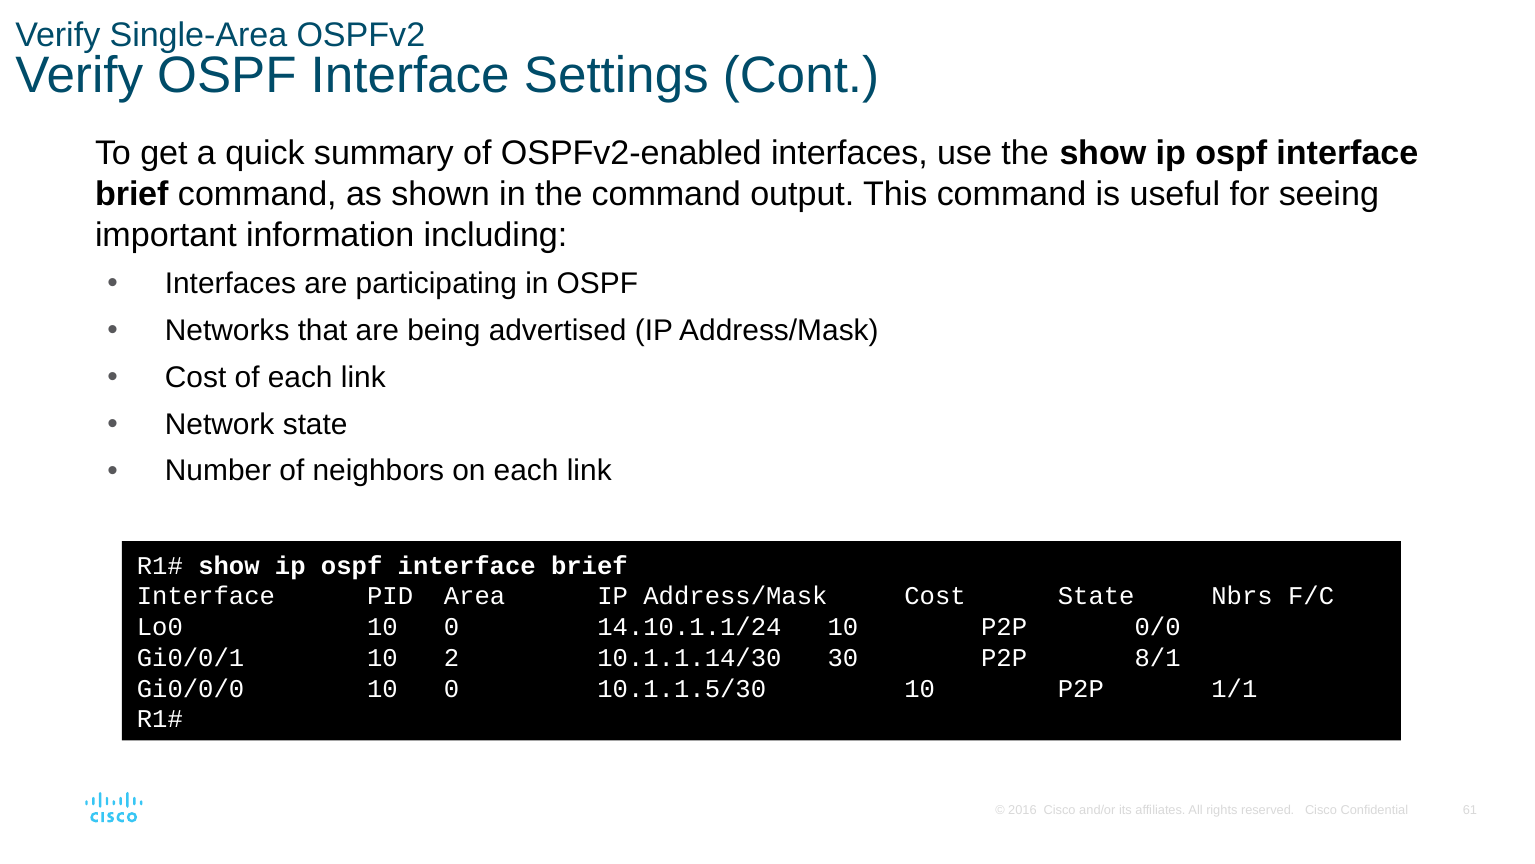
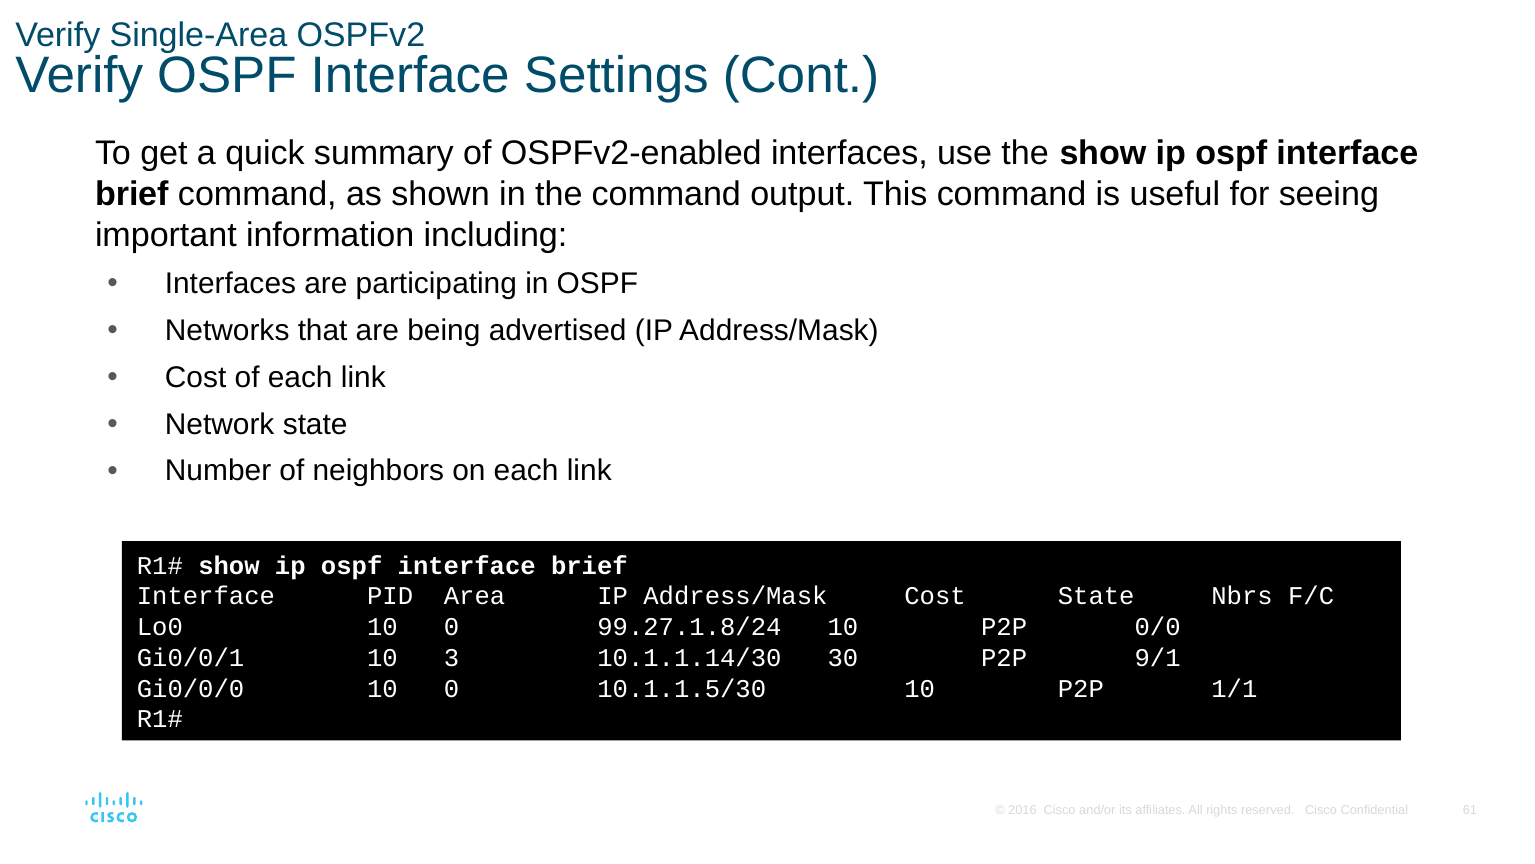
14.10.1.1/24: 14.10.1.1/24 -> 99.27.1.8/24 (689, 627)
2: 2 -> 3 (452, 657)
8/1: 8/1 -> 9/1 (1158, 657)
